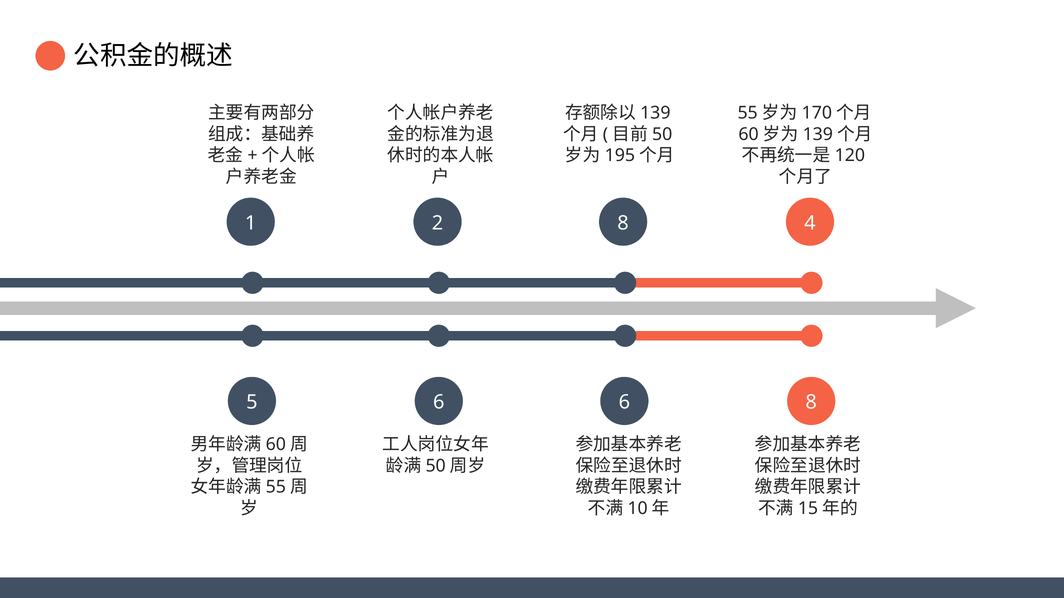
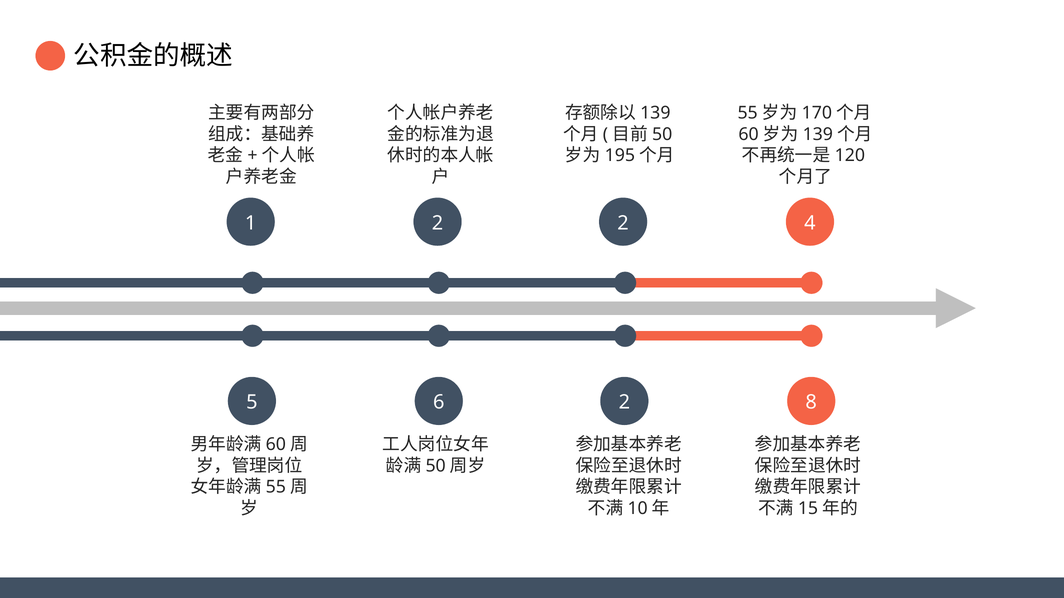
2 8: 8 -> 2 (623, 223)
6 6: 6 -> 2 (624, 403)
